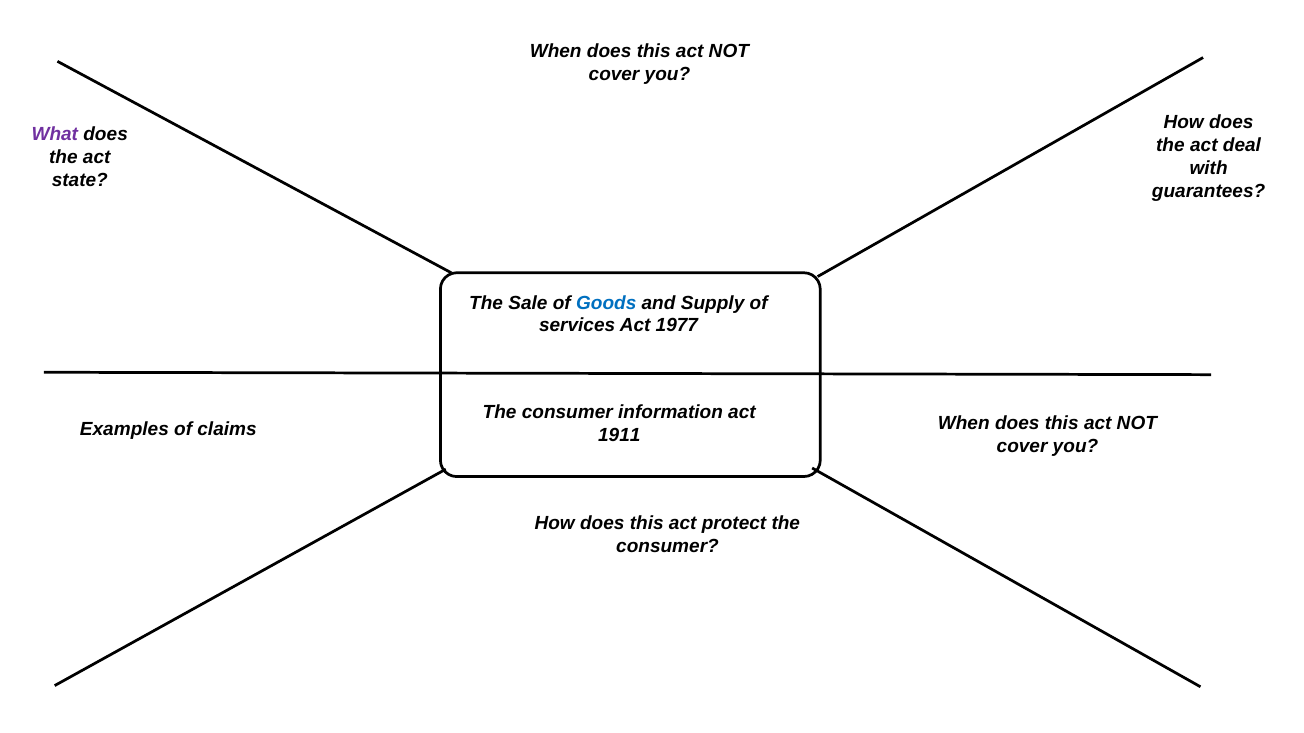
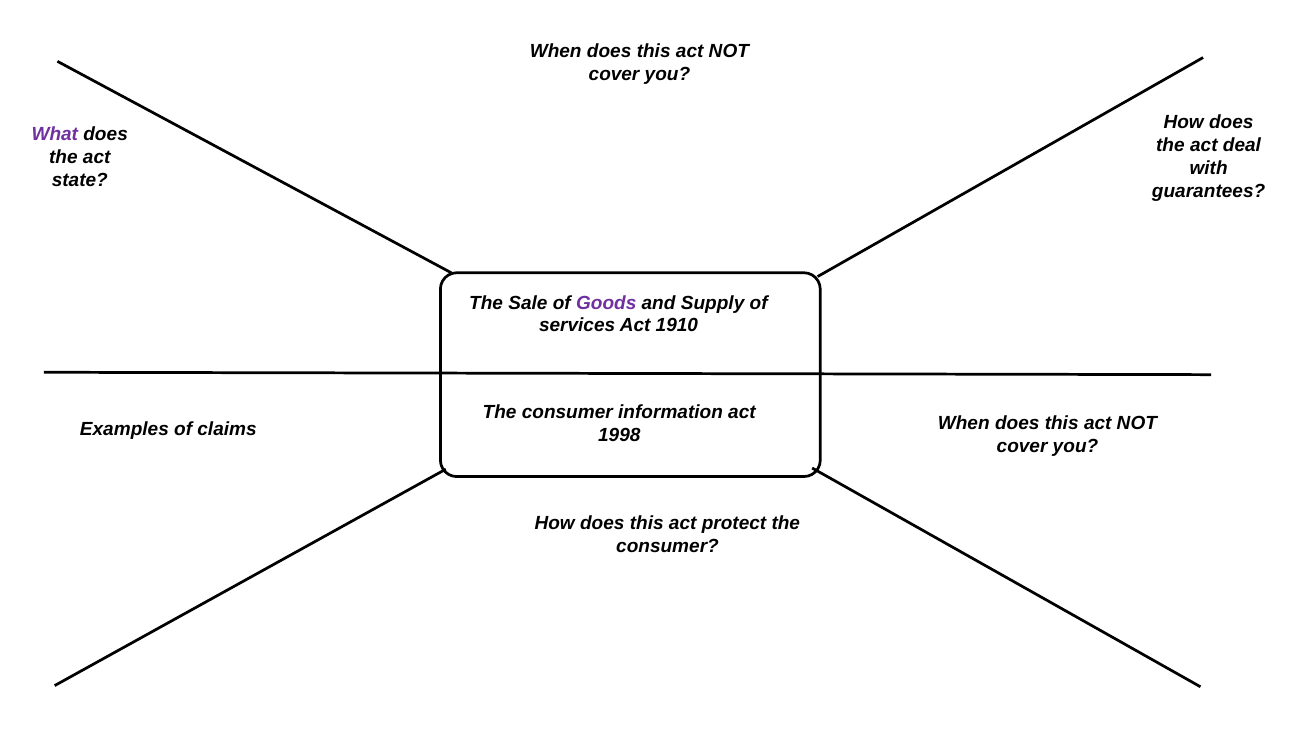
Goods colour: blue -> purple (606, 303)
1977: 1977 -> 1910 (677, 326)
1911: 1911 -> 1998 (619, 435)
